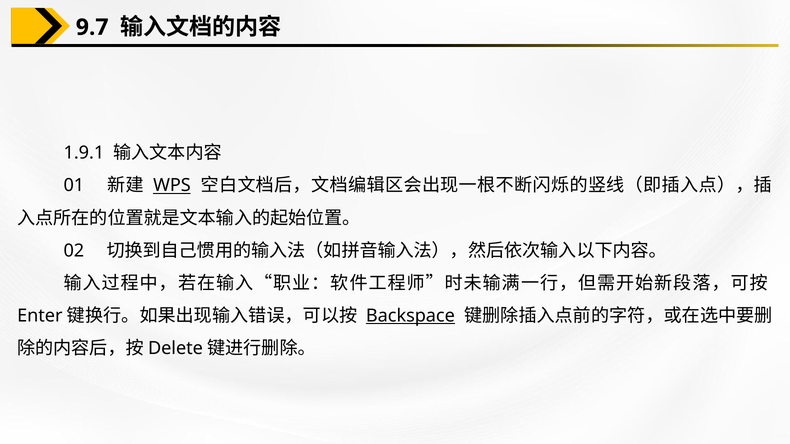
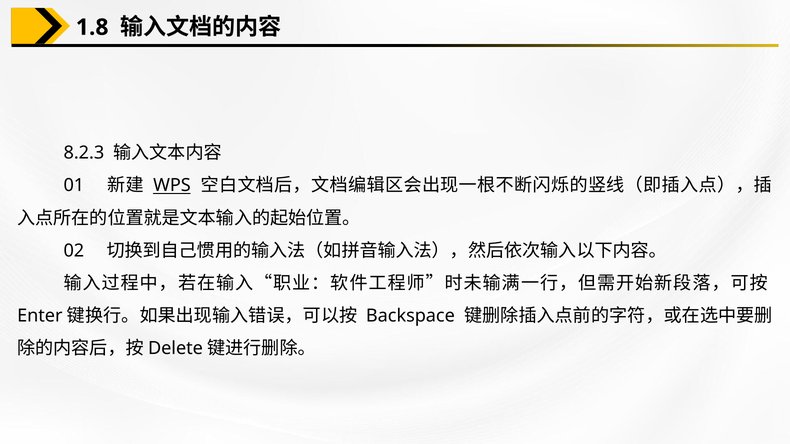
9.7: 9.7 -> 1.8 (92, 27)
1.9.1: 1.9.1 -> 8.2.3 (84, 153)
Backspace underline: present -> none (410, 316)
